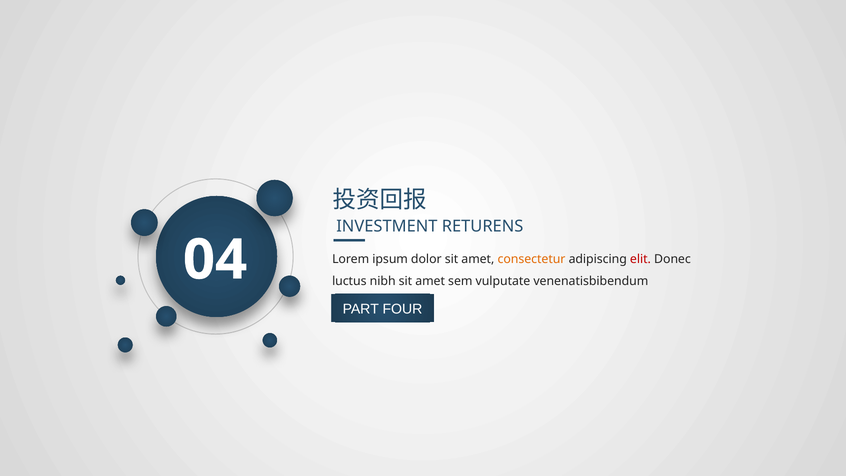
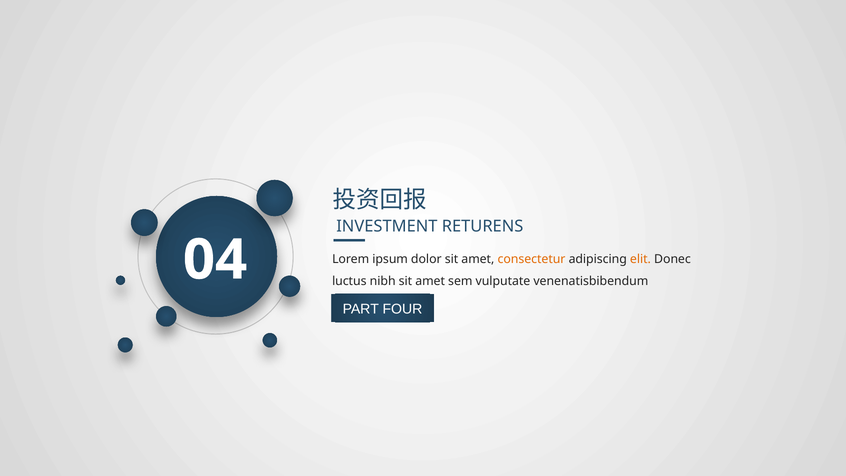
elit colour: red -> orange (640, 259)
